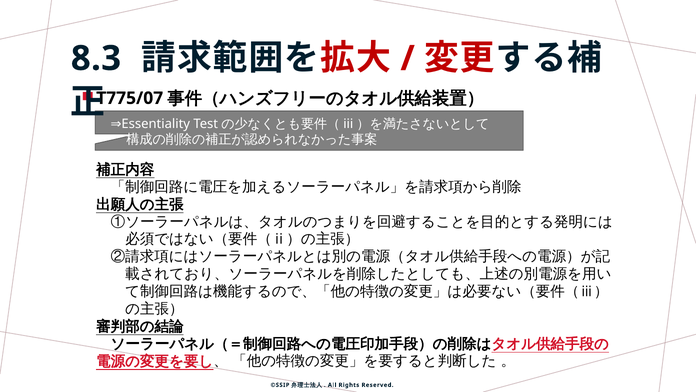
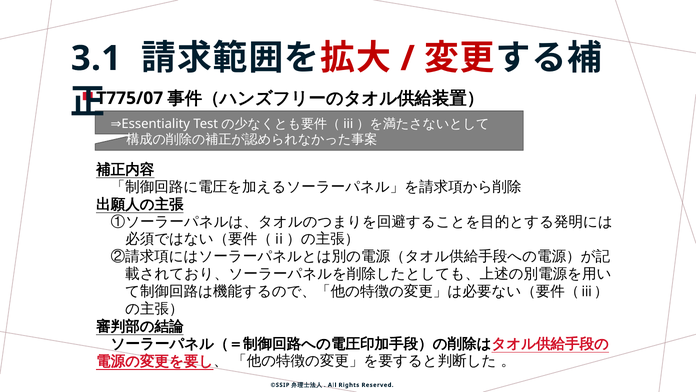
8.3: 8.3 -> 3.1 (96, 58)
